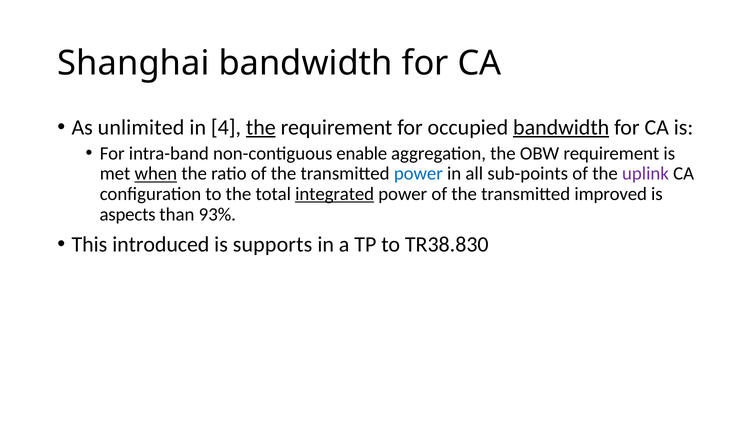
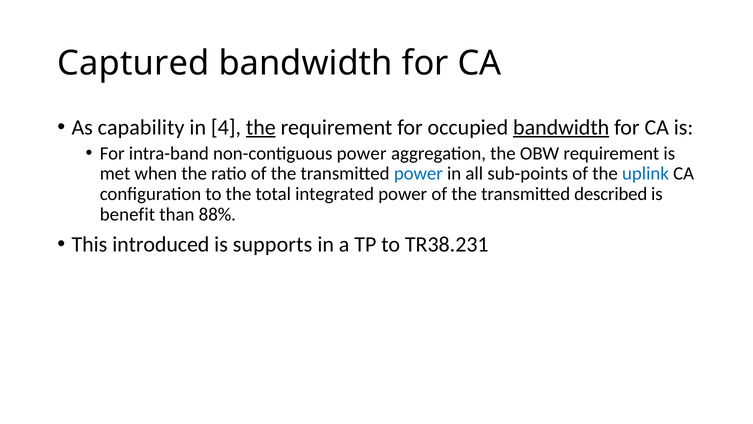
Shanghai: Shanghai -> Captured (133, 63)
unlimited: unlimited -> capability (141, 127)
non-contiguous enable: enable -> power (362, 153)
when underline: present -> none (156, 174)
uplink colour: purple -> blue (646, 174)
integrated underline: present -> none (335, 194)
improved: improved -> described (611, 194)
aspects: aspects -> benefit (127, 214)
93%: 93% -> 88% (217, 214)
TR38.830: TR38.830 -> TR38.231 (447, 244)
